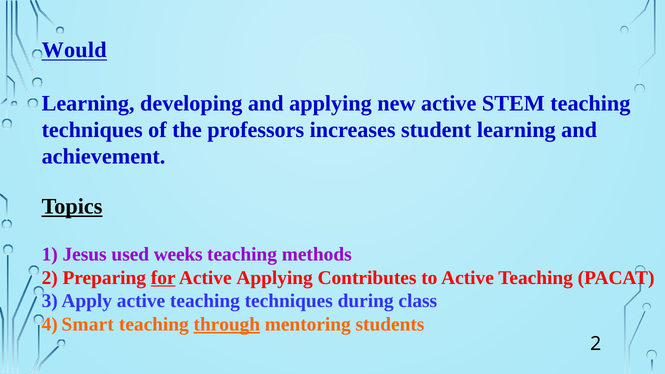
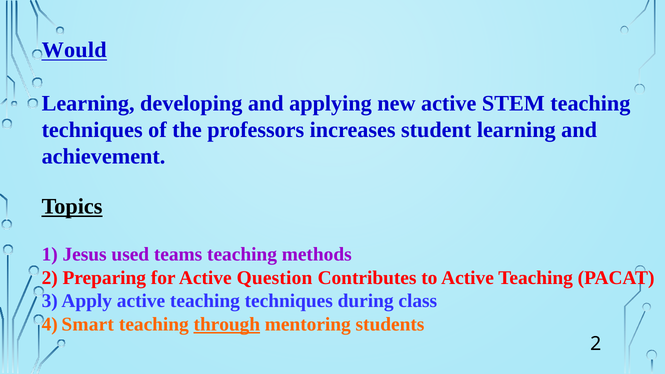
weeks: weeks -> teams (178, 255)
for underline: present -> none (163, 278)
Active Applying: Applying -> Question (275, 278)
